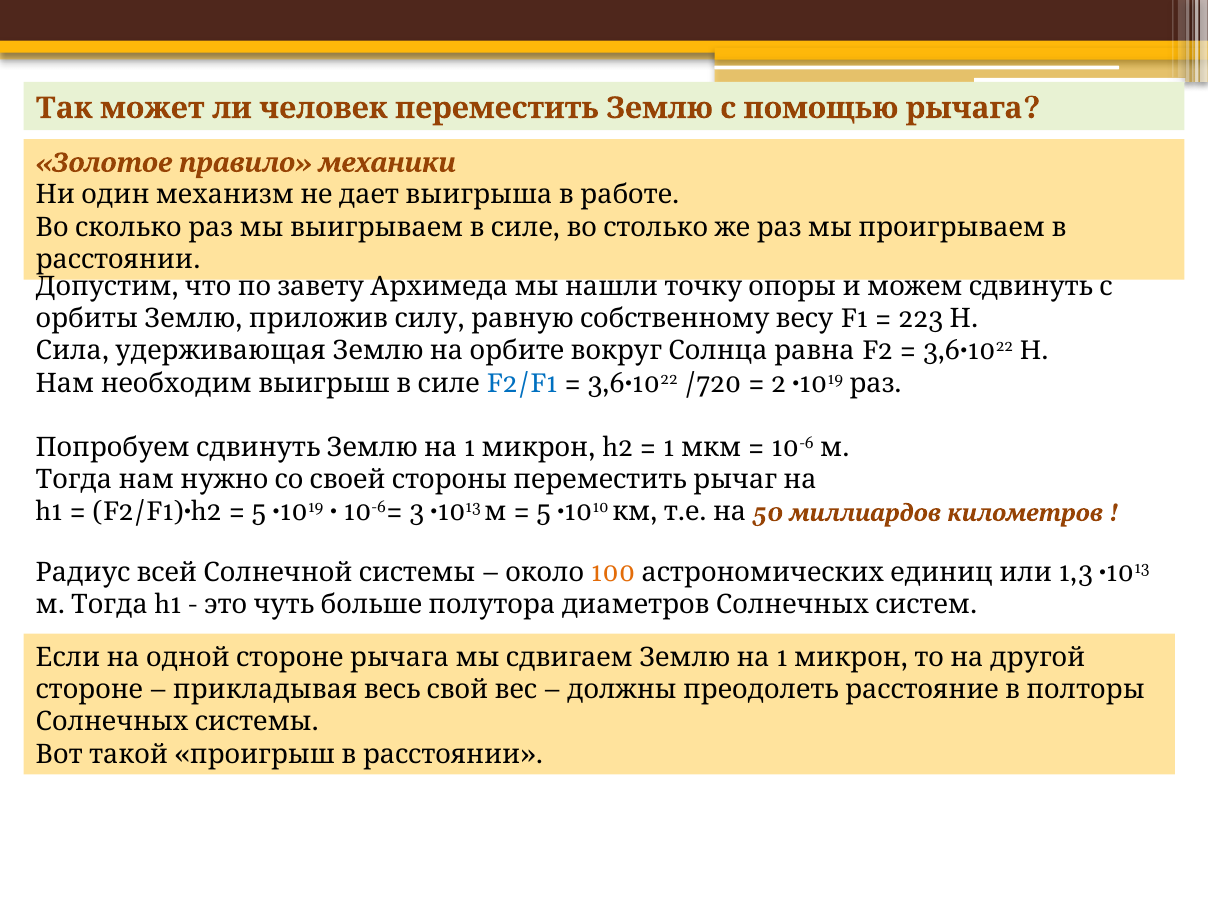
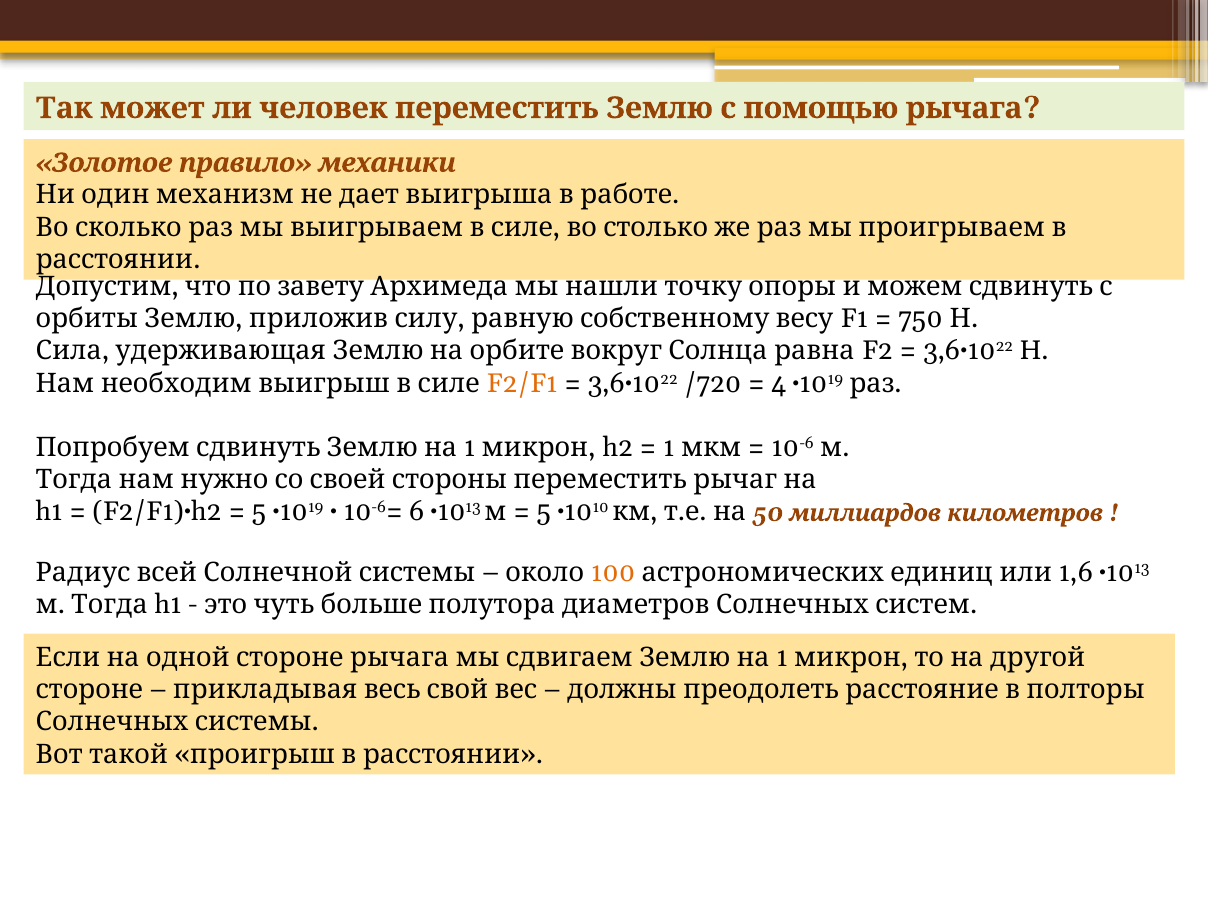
223: 223 -> 750 (921, 319)
F2/F1 colour: blue -> orange (522, 383)
2: 2 -> 4 (779, 383)
10-6= 3: 3 -> 6 (417, 512)
3: 3 -> 6 (1086, 572)
